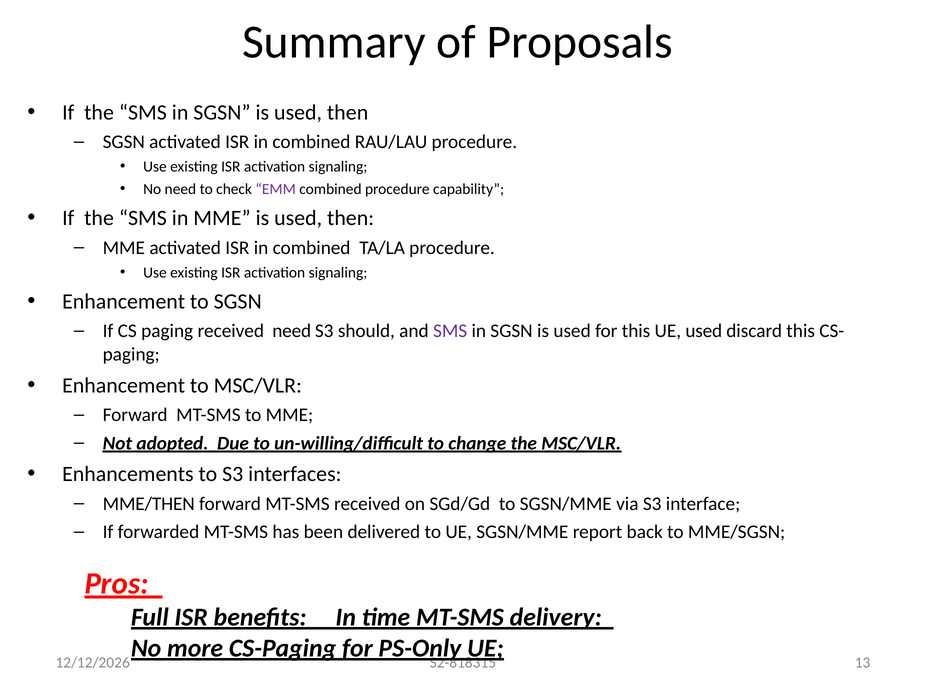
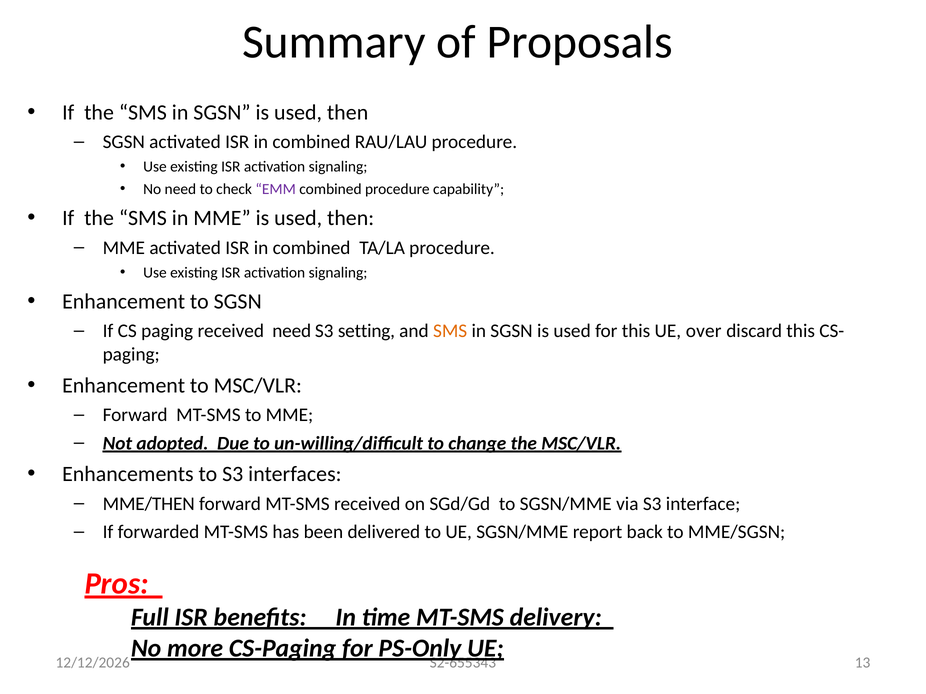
should: should -> setting (366, 331)
SMS colour: purple -> orange (450, 331)
UE used: used -> over (704, 331)
S2-818315: S2-818315 -> S2-655343 (463, 663)
